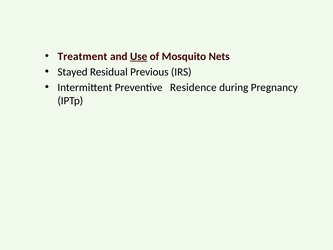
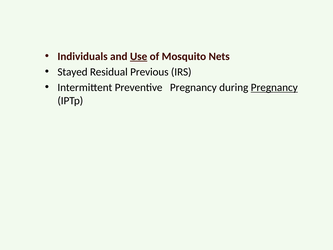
Treatment: Treatment -> Individuals (83, 56)
Preventive Residence: Residence -> Pregnancy (193, 87)
Pregnancy underline: none -> present (274, 87)
